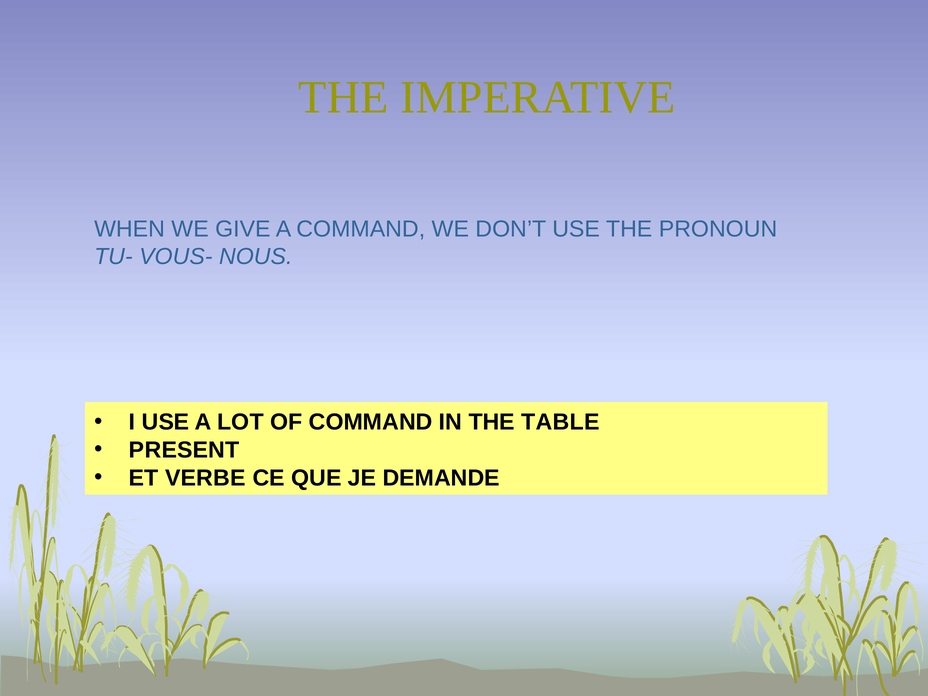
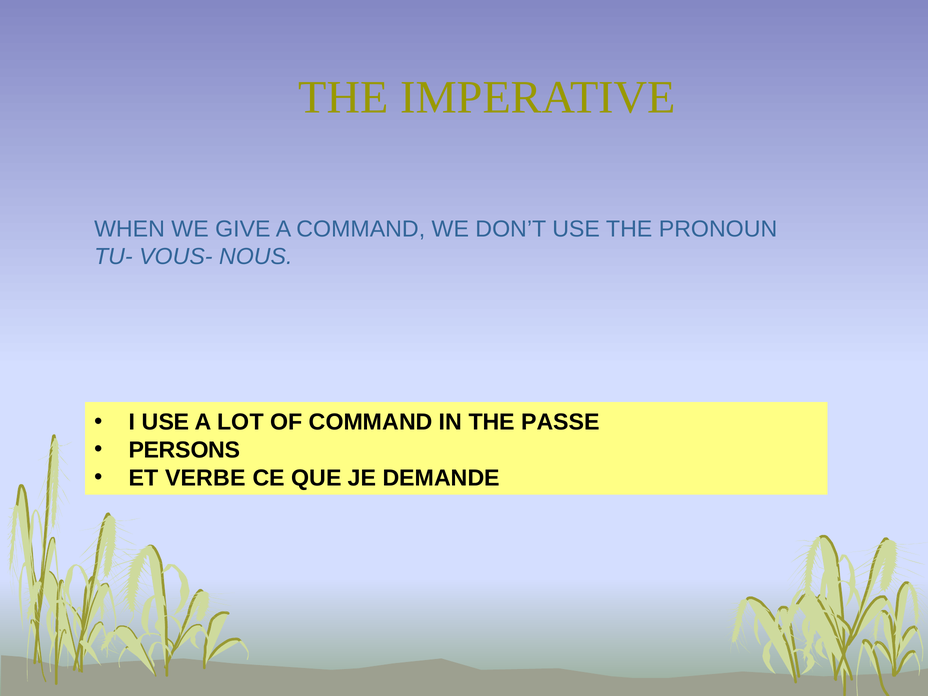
TABLE: TABLE -> PASSE (561, 422)
PRESENT: PRESENT -> PERSONS (184, 450)
